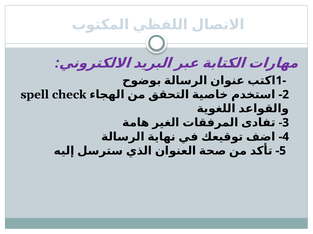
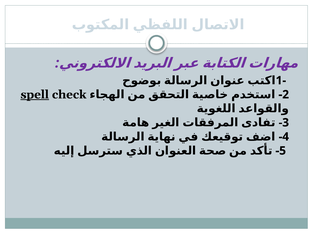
spell underline: none -> present (35, 95)
